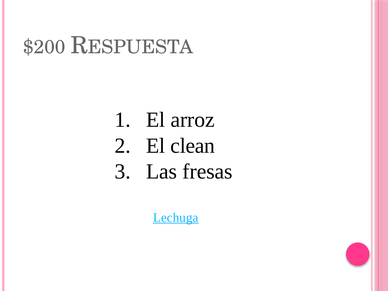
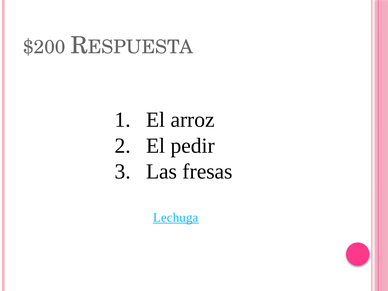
clean: clean -> pedir (193, 146)
